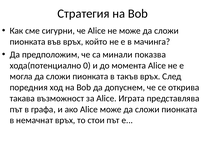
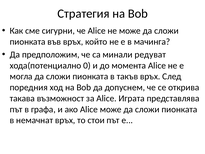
показва: показва -> редуват (150, 54)
